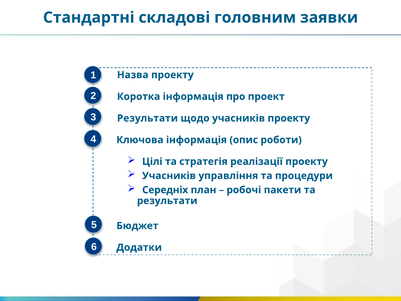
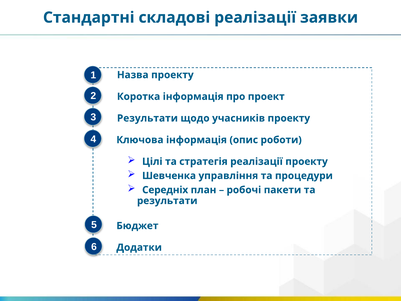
складові головним: головним -> реалізації (255, 17)
Учасників: Учасників -> Шевченка (169, 176)
